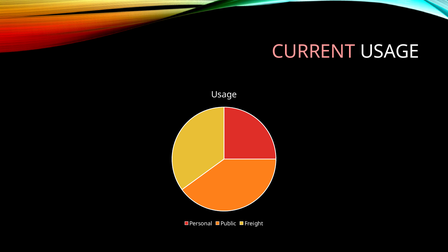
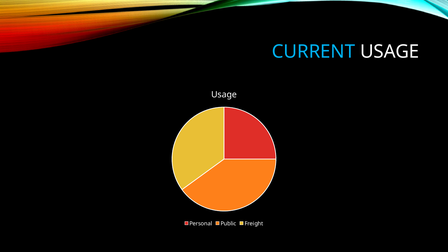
CURRENT colour: pink -> light blue (313, 52)
